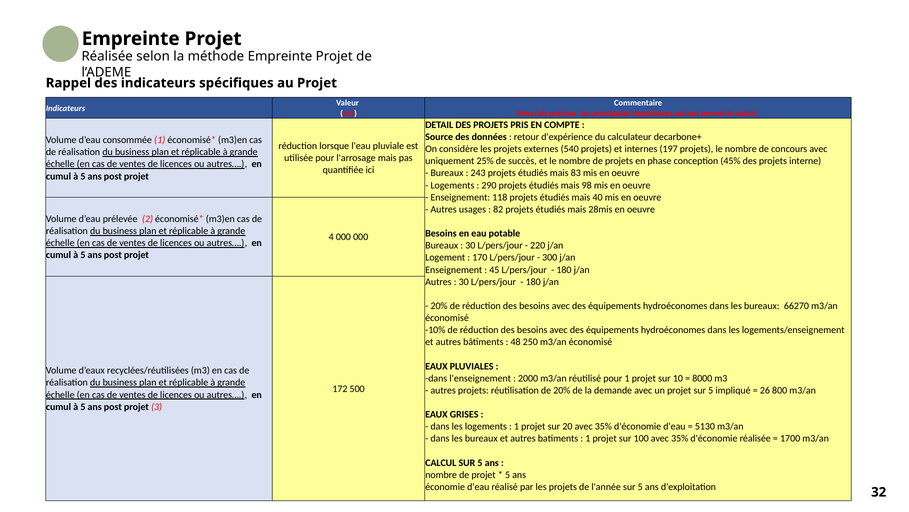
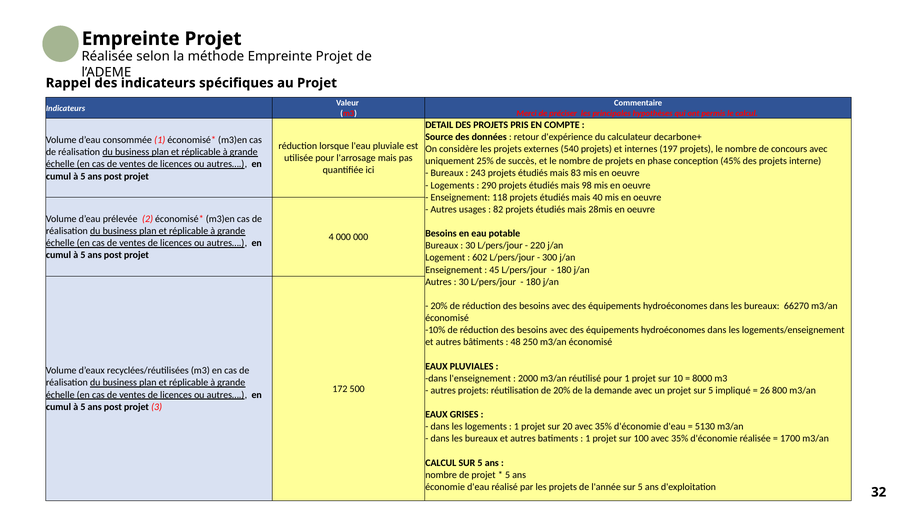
170: 170 -> 602 (480, 257)
